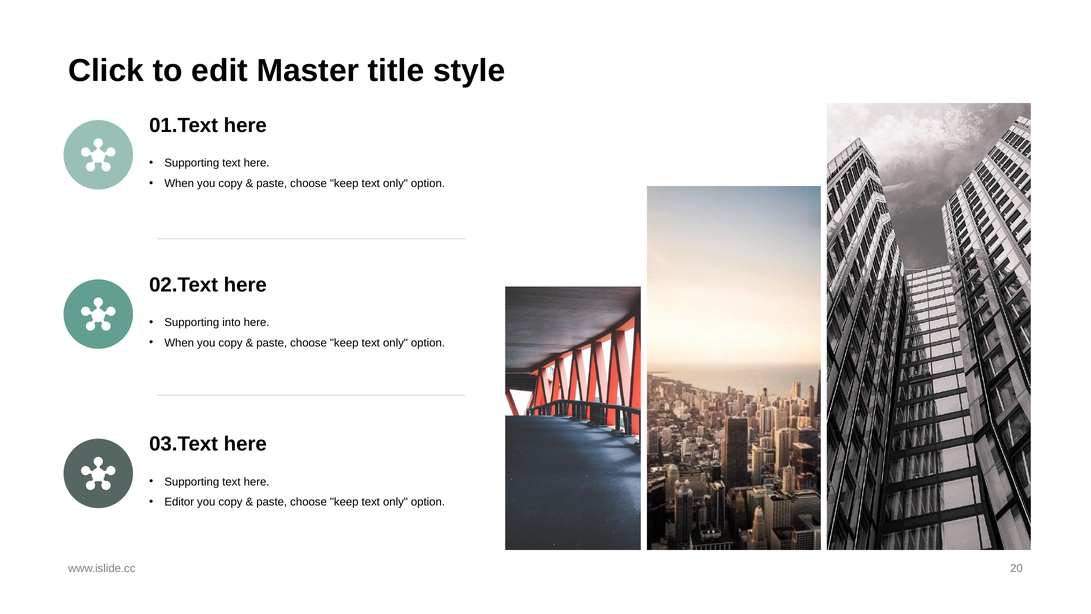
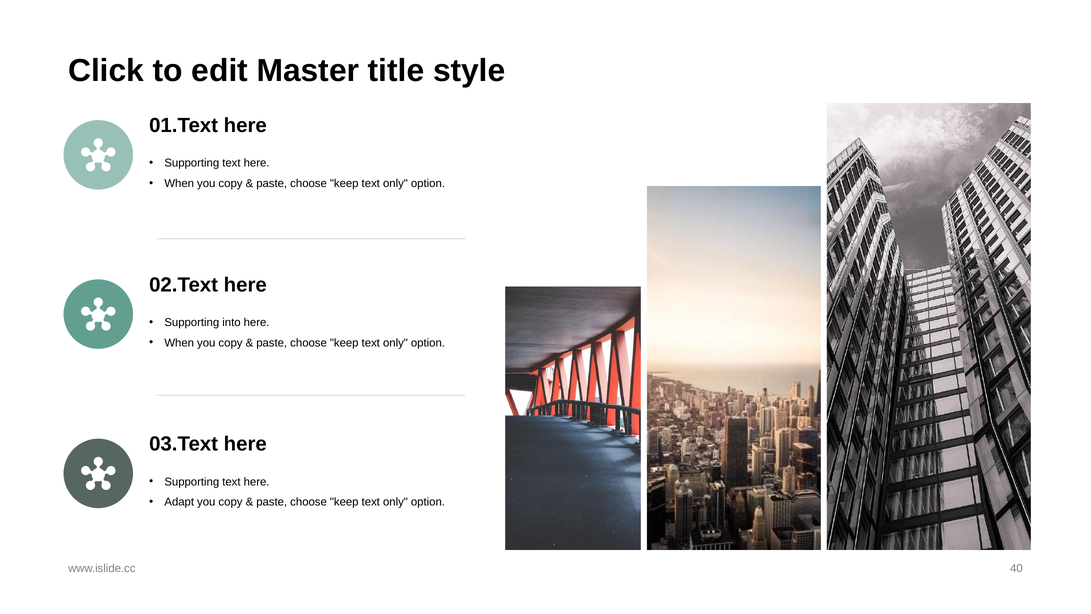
Editor: Editor -> Adapt (179, 502)
20: 20 -> 40 (1016, 568)
